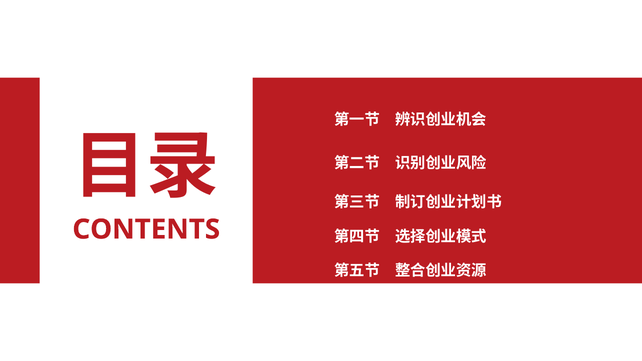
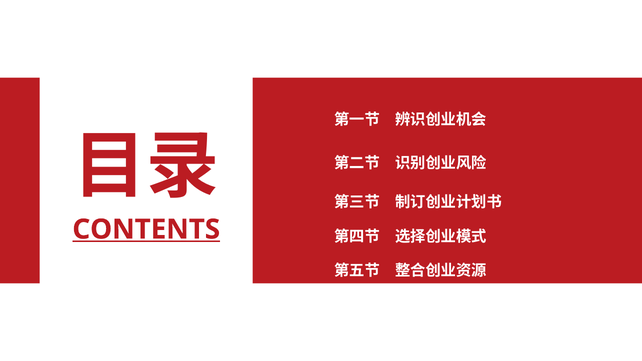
CONTENTS underline: none -> present (146, 229)
